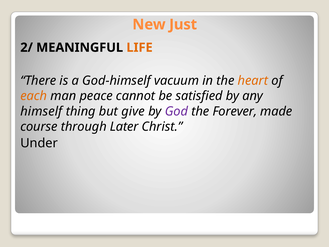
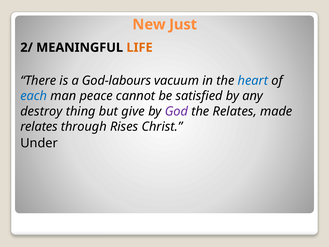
God-himself: God-himself -> God-labours (117, 81)
heart colour: orange -> blue (253, 81)
each colour: orange -> blue (34, 96)
himself: himself -> destroy (41, 111)
the Forever: Forever -> Relates (235, 111)
course: course -> relates (39, 127)
Later: Later -> Rises (124, 127)
